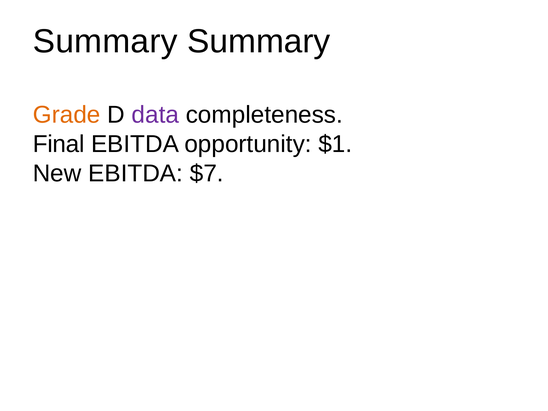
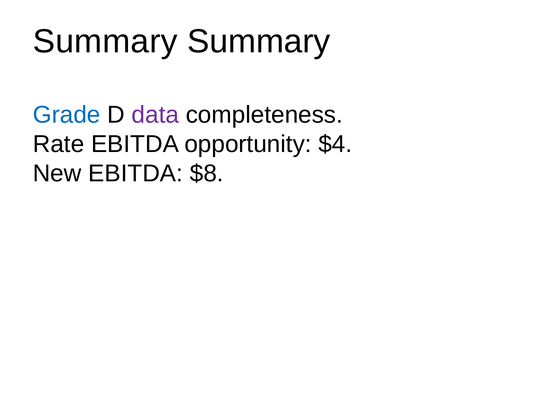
Grade colour: orange -> blue (67, 115)
Final: Final -> Rate (59, 144)
$1: $1 -> $4 (335, 144)
$7: $7 -> $8 (207, 173)
